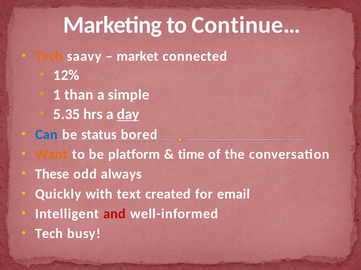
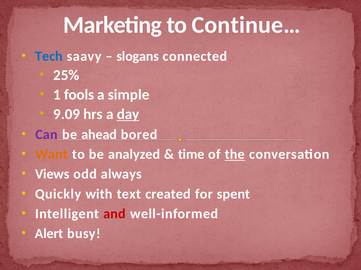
Tech colour: orange -> blue (49, 56)
market: market -> slogans (138, 56)
12%: 12% -> 25% (66, 75)
than: than -> fools (79, 95)
5.35: 5.35 -> 9.09 (67, 114)
Can colour: blue -> purple (46, 135)
status: status -> ahead (99, 135)
platform: platform -> analyzed (134, 155)
the underline: none -> present (235, 155)
These: These -> Views (52, 175)
email: email -> spent (234, 194)
Tech: Tech -> Alert (49, 234)
